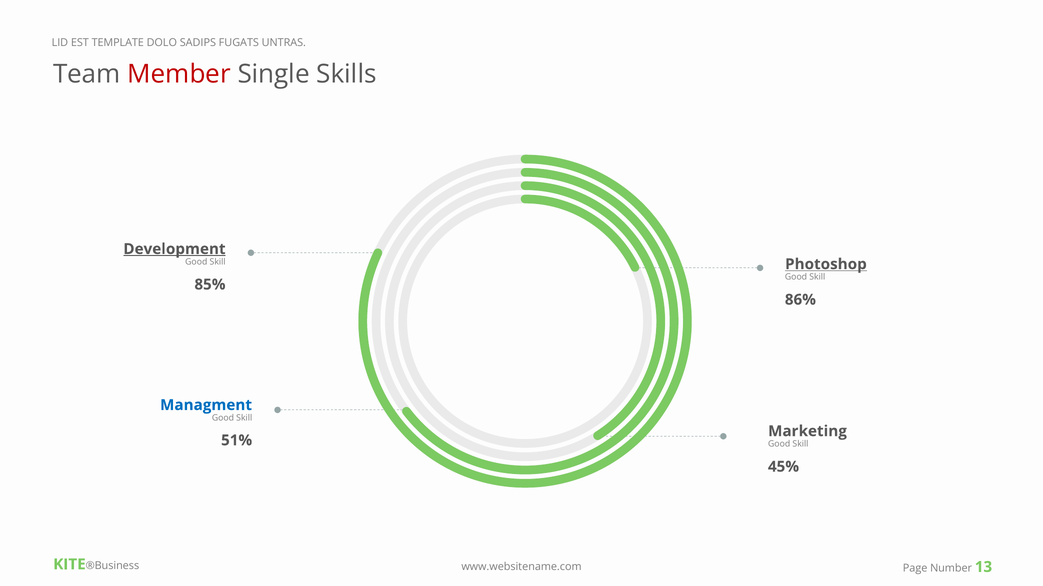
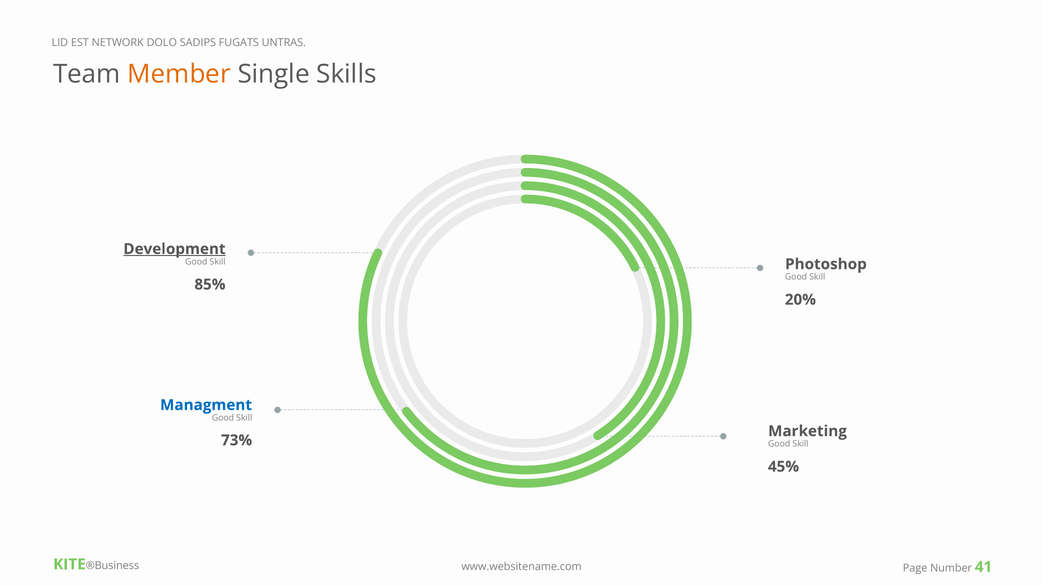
TEMPLATE: TEMPLATE -> NETWORK (118, 43)
Member colour: red -> orange (179, 74)
Photoshop underline: present -> none (826, 264)
86%: 86% -> 20% (800, 300)
51%: 51% -> 73% (237, 441)
13: 13 -> 41 (984, 568)
